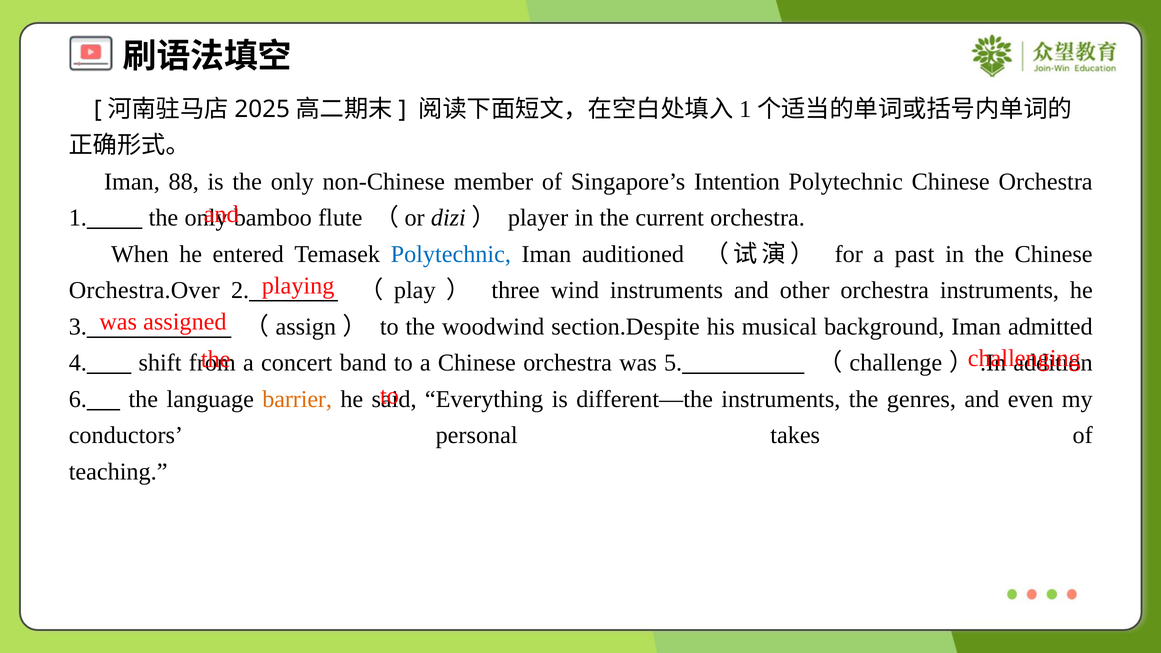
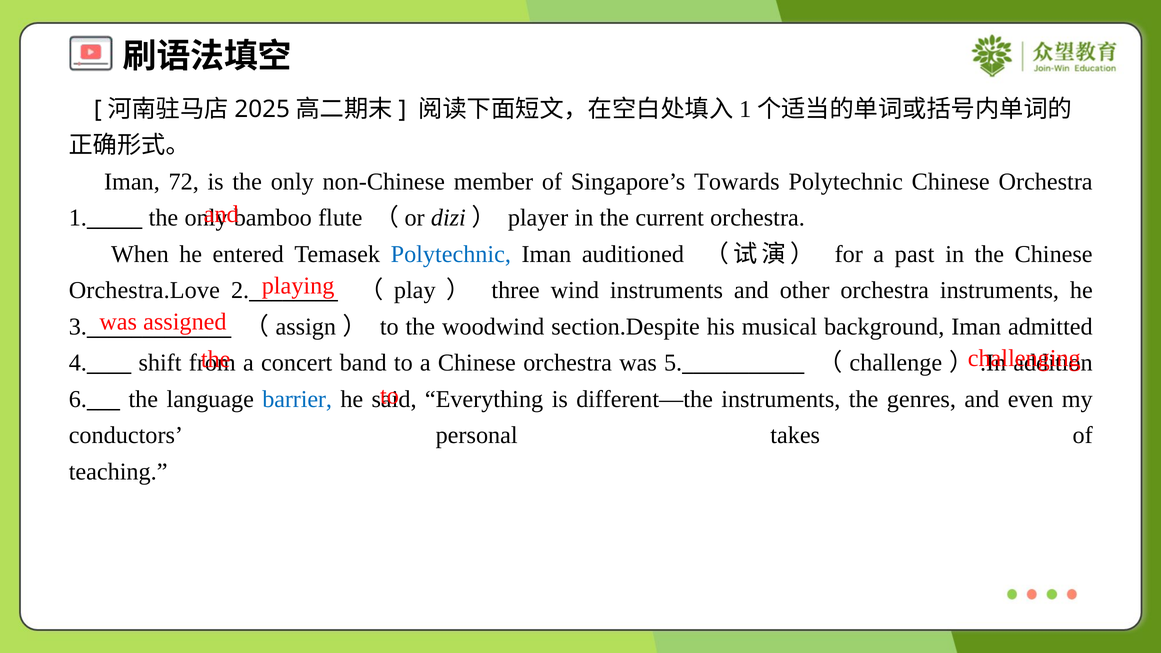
88: 88 -> 72 (184, 182)
Intention: Intention -> Towards (737, 182)
Orchestra.Over: Orchestra.Over -> Orchestra.Love (144, 290)
barrier colour: orange -> blue (297, 399)
